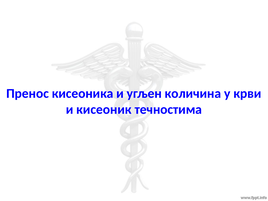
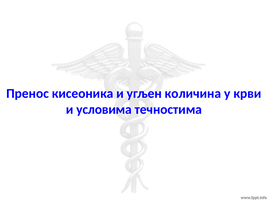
кисеоник: кисеоник -> условима (104, 109)
